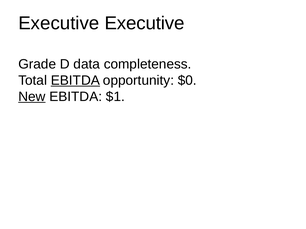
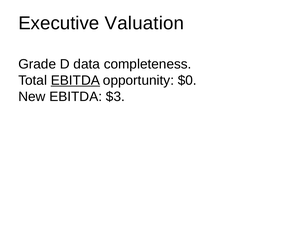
Executive Executive: Executive -> Valuation (144, 23)
New underline: present -> none (32, 97)
$1: $1 -> $3 (115, 97)
